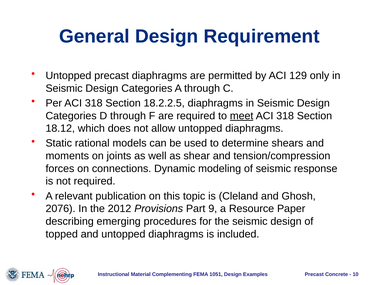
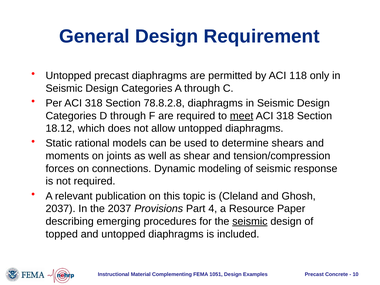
129: 129 -> 118 (298, 76)
18.2.2.5: 18.2.2.5 -> 78.8.2.8 (164, 103)
2076: 2076 -> 2037 (61, 209)
the 2012: 2012 -> 2037 (120, 209)
9: 9 -> 4 (213, 209)
seismic underline: none -> present (250, 221)
